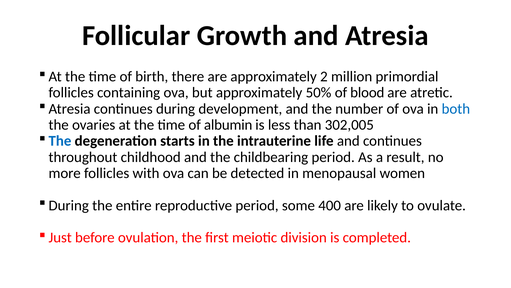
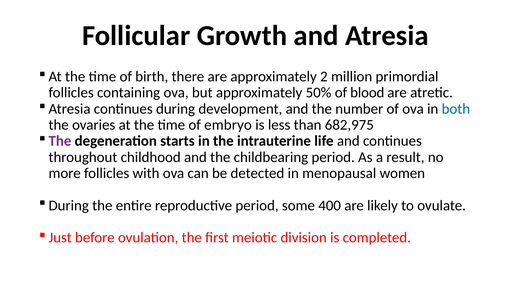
albumin: albumin -> embryo (228, 125)
302,005: 302,005 -> 682,975 (349, 125)
The colour: blue -> purple (60, 141)
